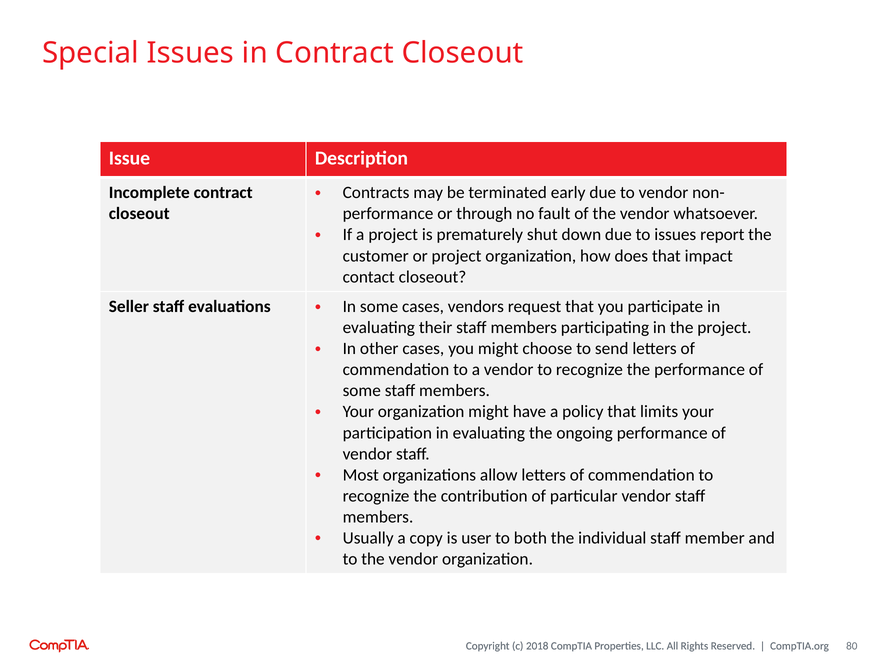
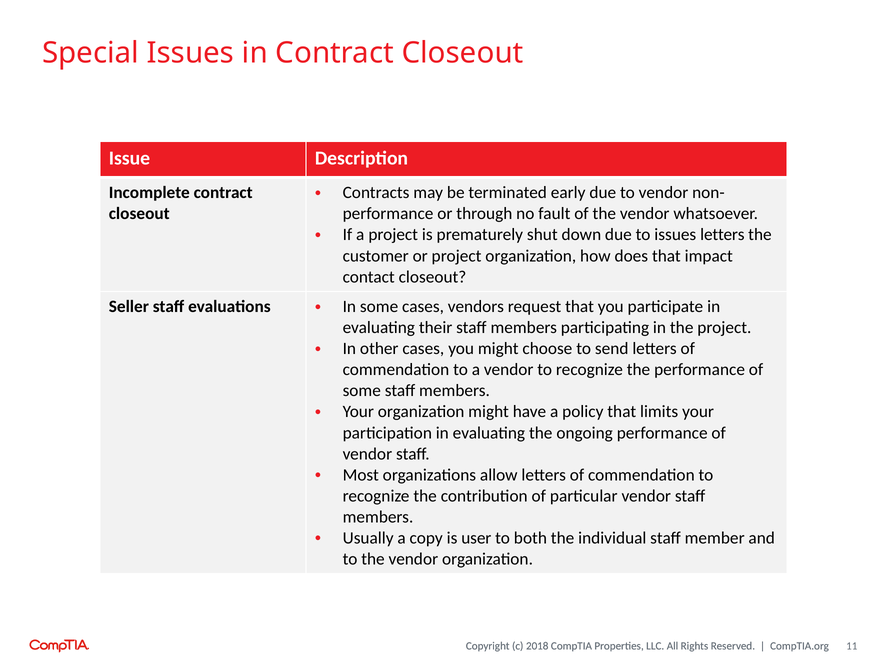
issues report: report -> letters (722, 235)
80: 80 -> 11 (852, 645)
